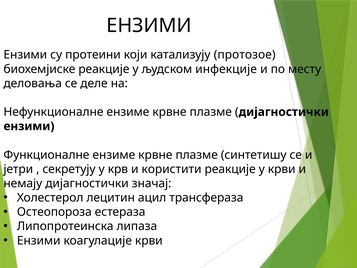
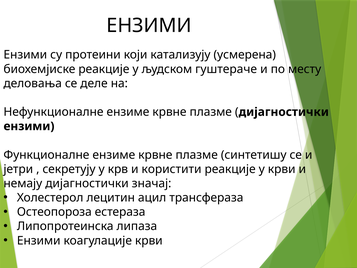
протозое: протозое -> усмерена (245, 55)
инфекције: инфекције -> гуштераче (226, 69)
